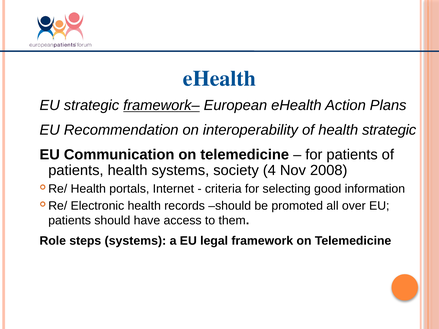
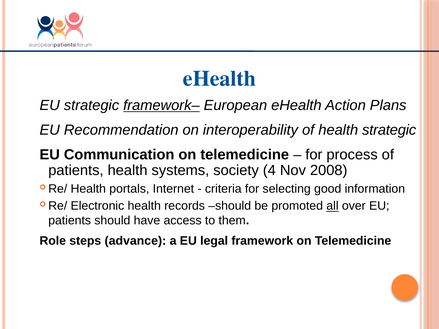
for patients: patients -> process (352, 155)
all underline: none -> present (332, 206)
steps systems: systems -> advance (135, 241)
